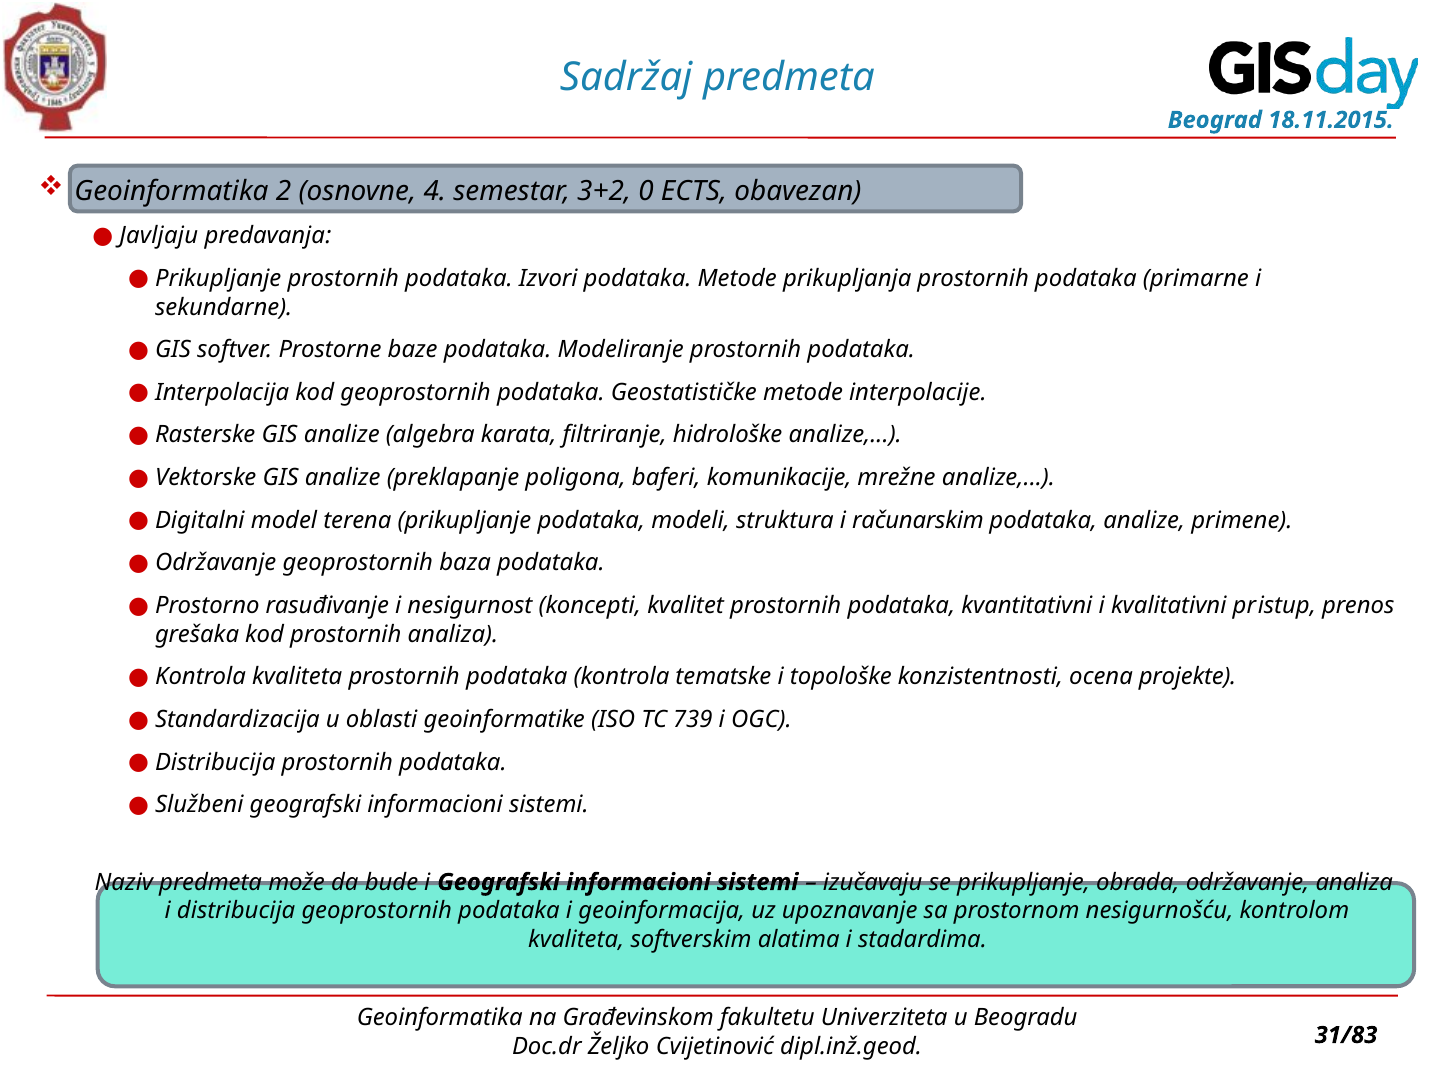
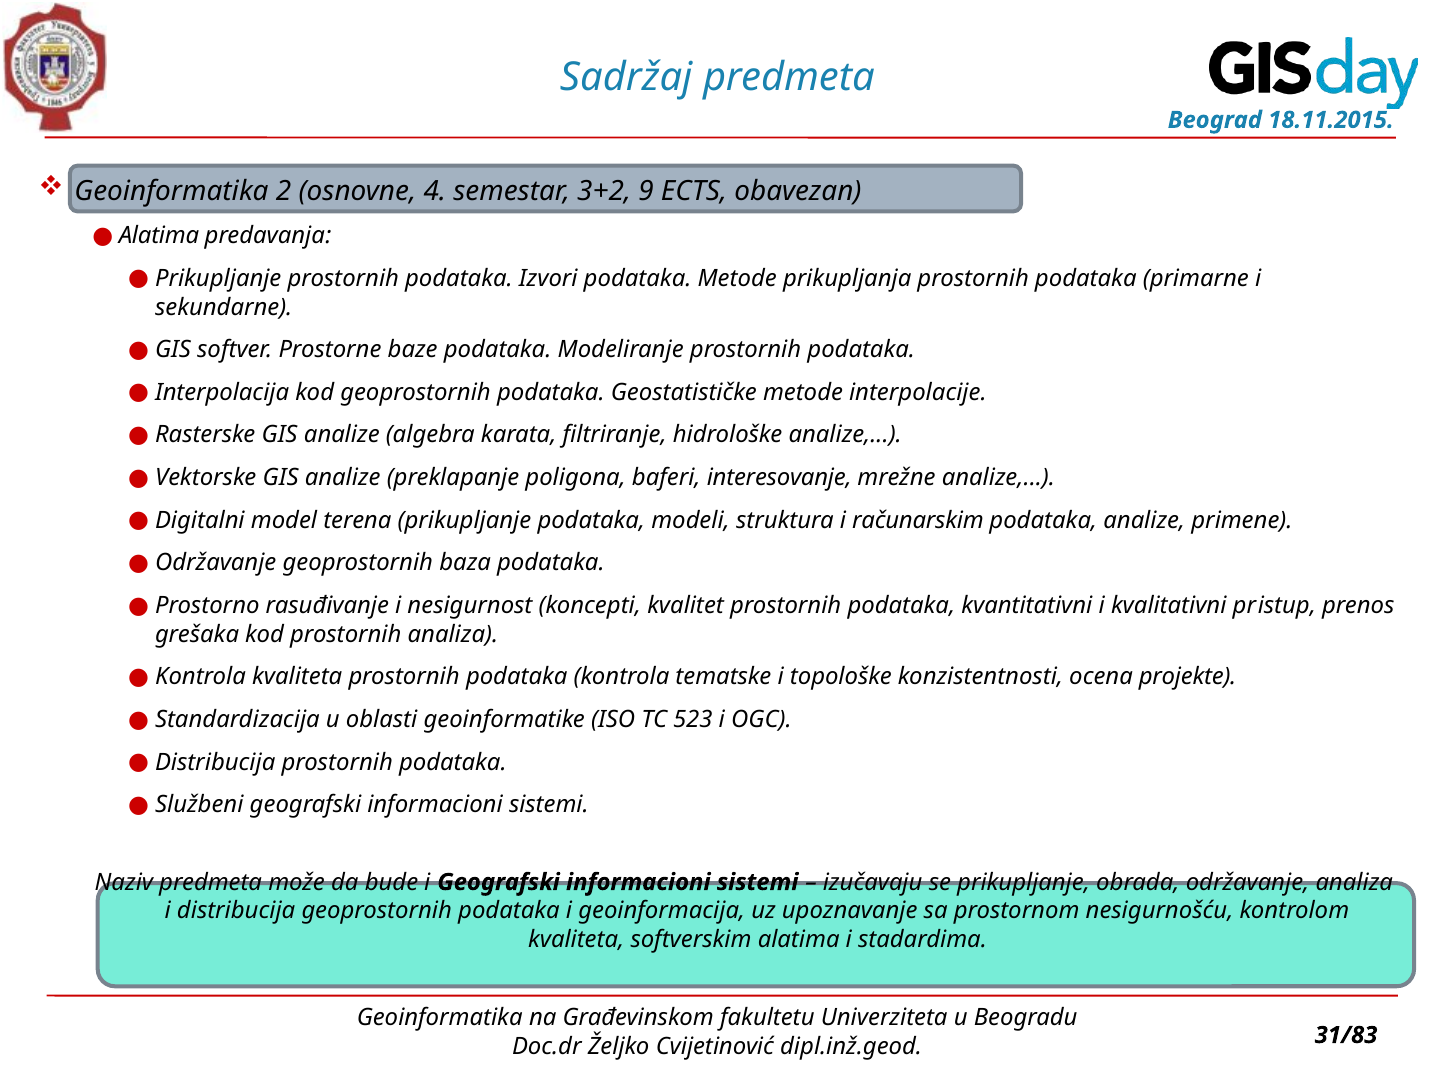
0: 0 -> 9 (646, 191)
Javljaju: Javljaju -> Alatima (159, 236)
komunikacije: komunikacije -> interesovanje (779, 478)
739: 739 -> 523 (693, 720)
